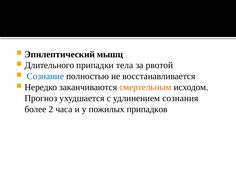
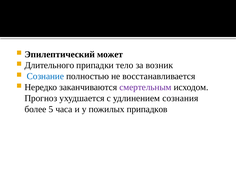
мышц: мышц -> может (110, 54)
тела: тела -> тело (125, 65)
рвотой: рвотой -> возник (159, 65)
смертельным colour: orange -> purple (145, 87)
2: 2 -> 5 (51, 109)
